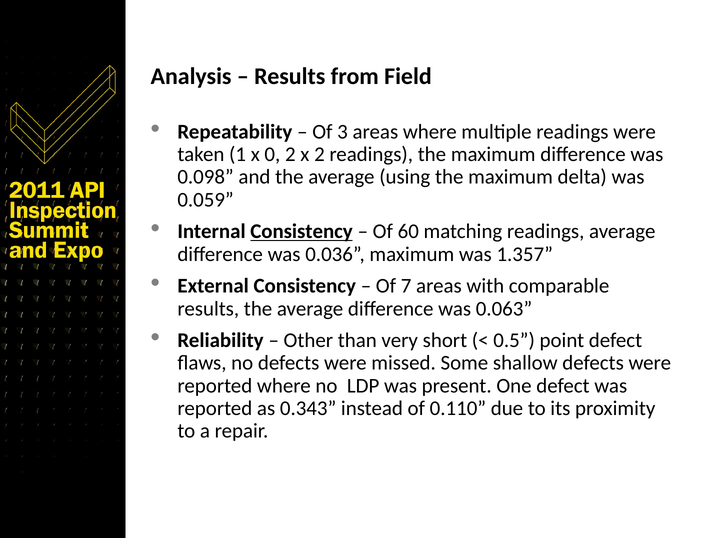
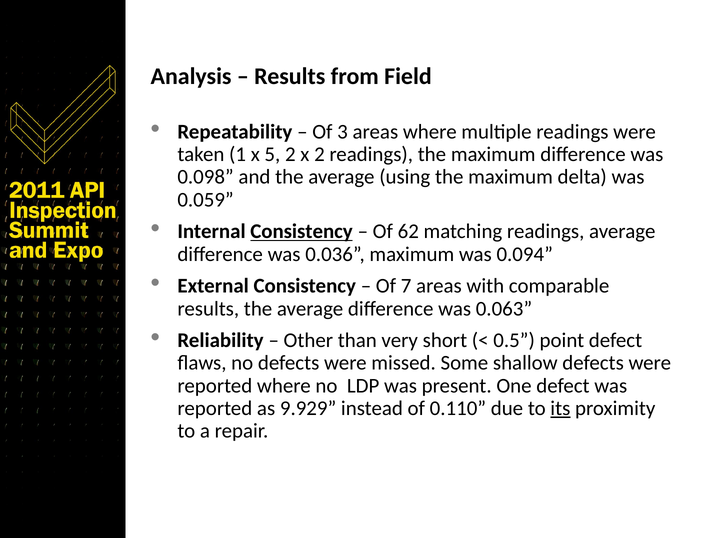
0: 0 -> 5 (272, 154)
60: 60 -> 62 (408, 231)
1.357: 1.357 -> 0.094 (525, 254)
0.343: 0.343 -> 9.929 (308, 408)
its underline: none -> present (560, 408)
